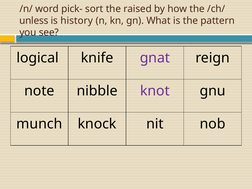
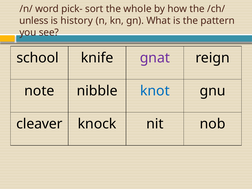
raised: raised -> whole (138, 9)
logical: logical -> school (38, 58)
knot colour: purple -> blue (155, 91)
munch: munch -> cleaver (39, 124)
